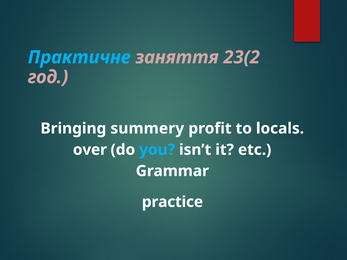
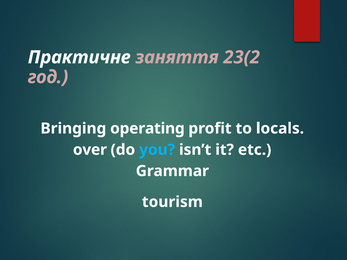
Практичне colour: light blue -> white (79, 57)
summery: summery -> operating (147, 129)
practice: practice -> tourism (172, 202)
